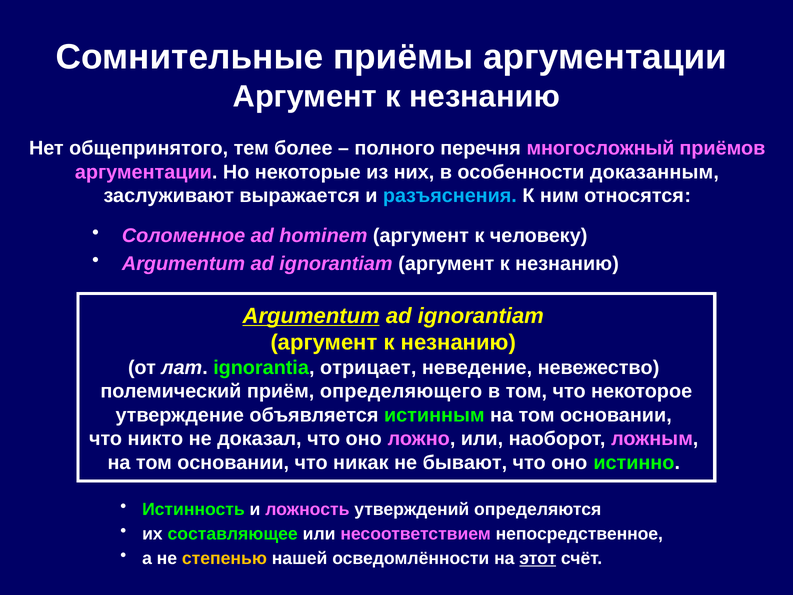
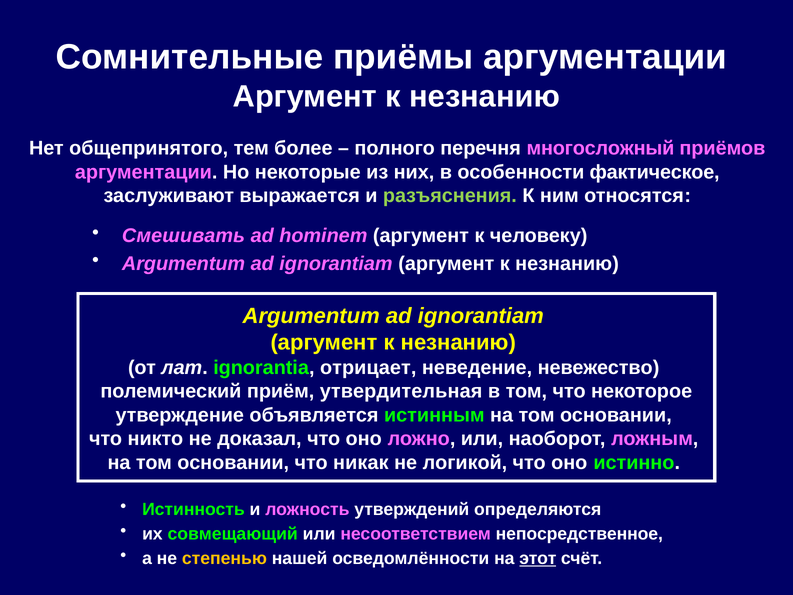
доказанным: доказанным -> фактическое (655, 172)
разъяснения colour: light blue -> light green (450, 196)
Соломенное: Соломенное -> Смешивать (183, 236)
Argumentum underline: present -> none (311, 316)
определяющего: определяющего -> утвердительная (401, 391)
бывают: бывают -> логикой (465, 463)
составляющее: составляющее -> совмещающий (233, 534)
